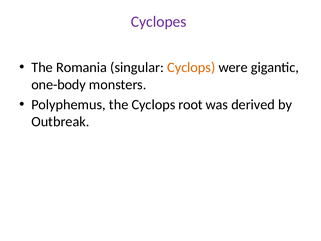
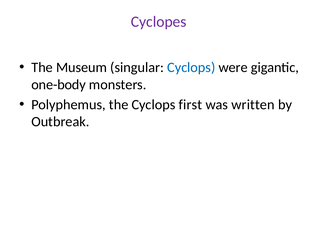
Romania: Romania -> Museum (82, 67)
Cyclops colour: orange -> blue (191, 67)
root: root -> first (190, 104)
derived: derived -> written (253, 104)
